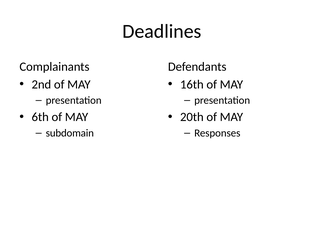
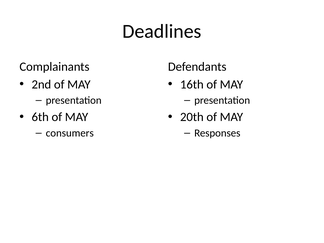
subdomain: subdomain -> consumers (70, 133)
